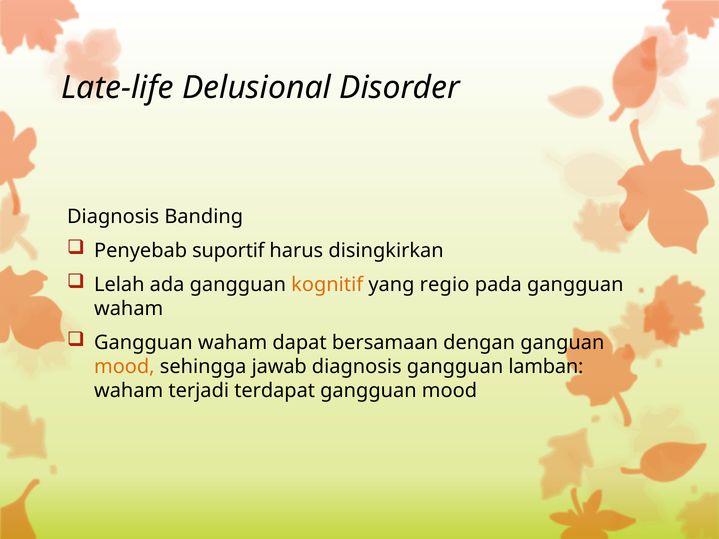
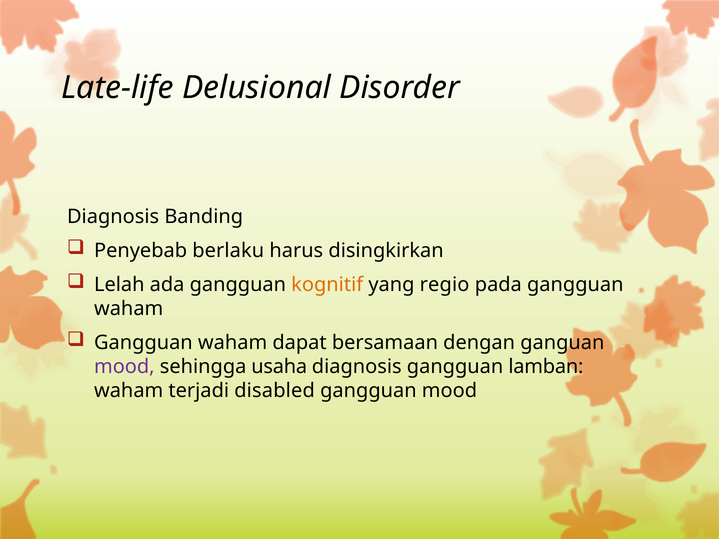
suportif: suportif -> berlaku (228, 251)
mood colour: orange -> purple (124, 367)
jawab: jawab -> usaha (279, 367)
terdapat: terdapat -> disabled (275, 391)
